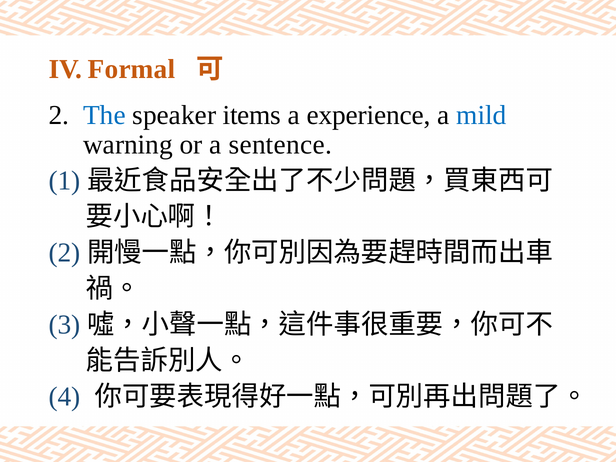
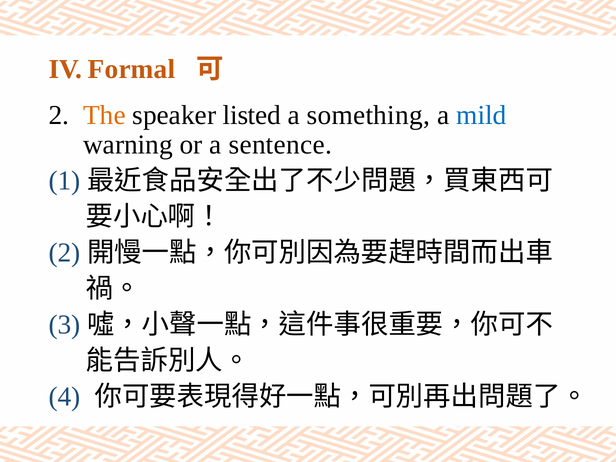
The colour: blue -> orange (104, 115)
items: items -> listed (252, 115)
experience: experience -> something (368, 115)
